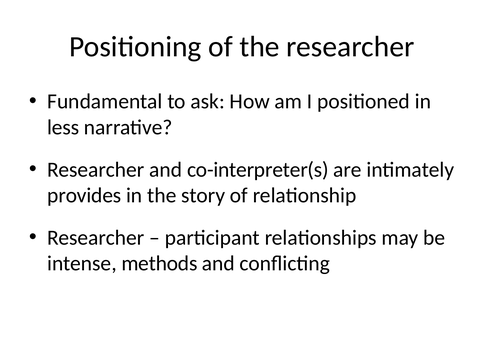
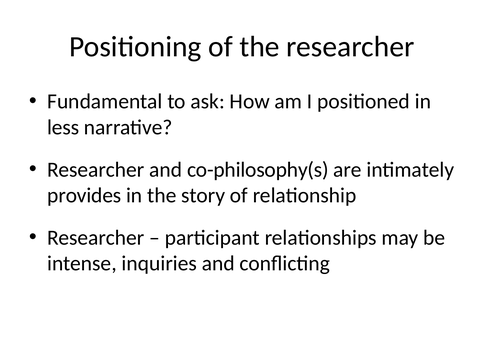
co-interpreter(s: co-interpreter(s -> co-philosophy(s (258, 170)
methods: methods -> inquiries (159, 263)
